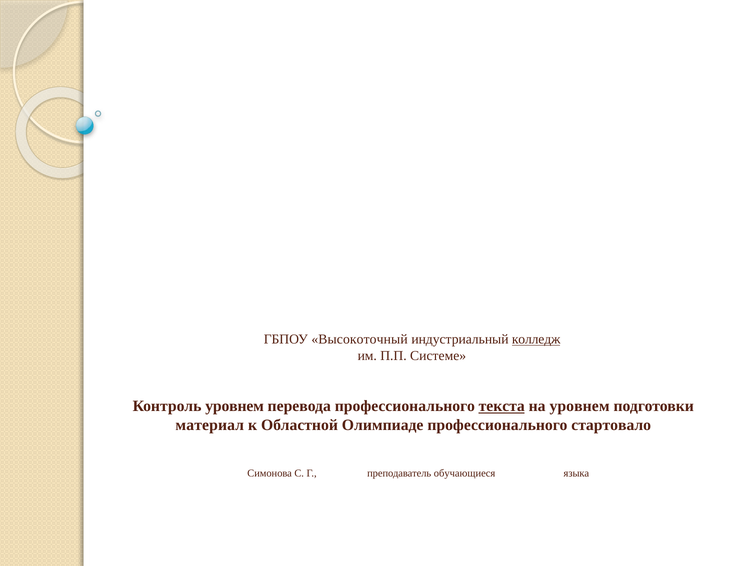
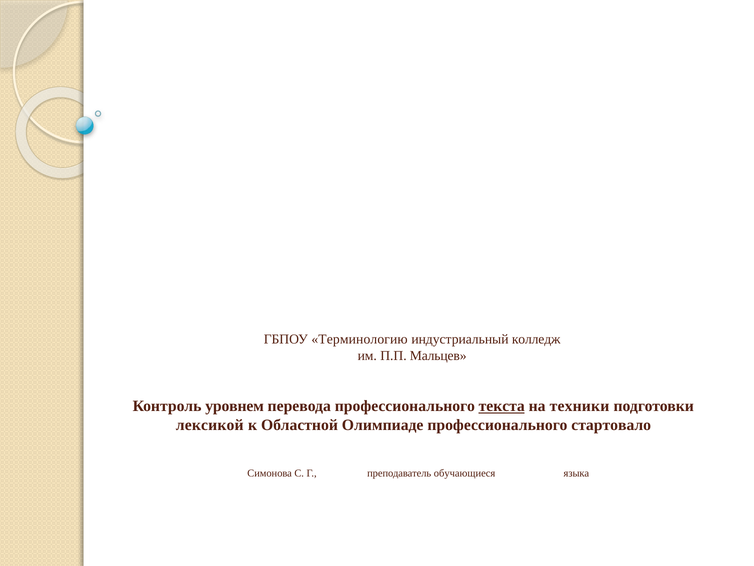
Высокоточный: Высокоточный -> Терминологию (360, 339)
колледж underline: present -> none (536, 339)
Системе: Системе -> Мальцев (438, 355)
на уровнем: уровнем -> техники (580, 406)
материал: материал -> лексикой (210, 425)
